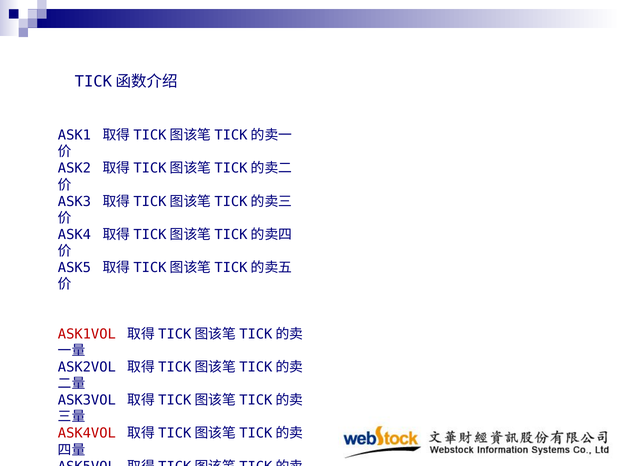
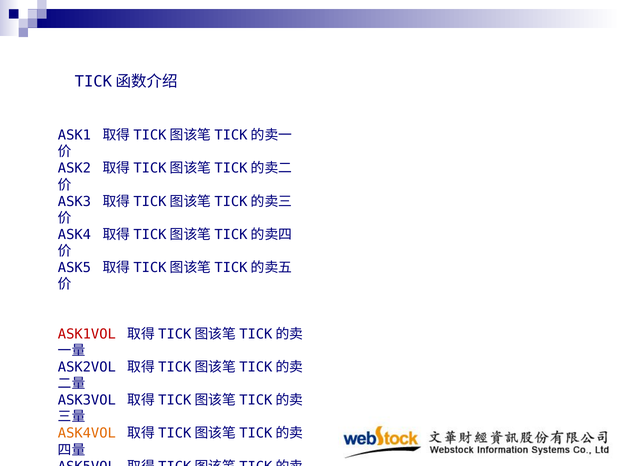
ASK4VOL colour: red -> orange (87, 433)
